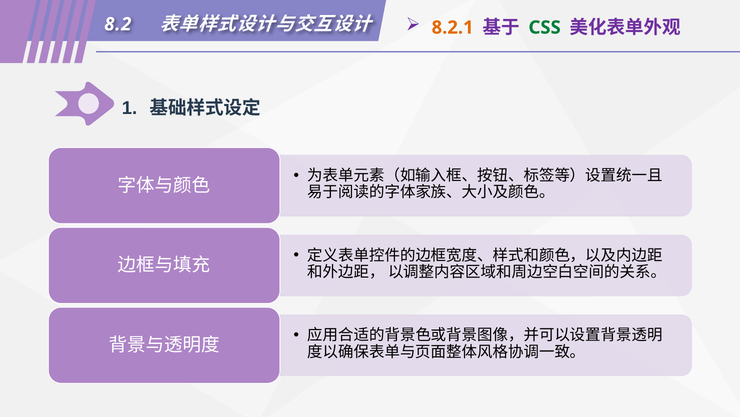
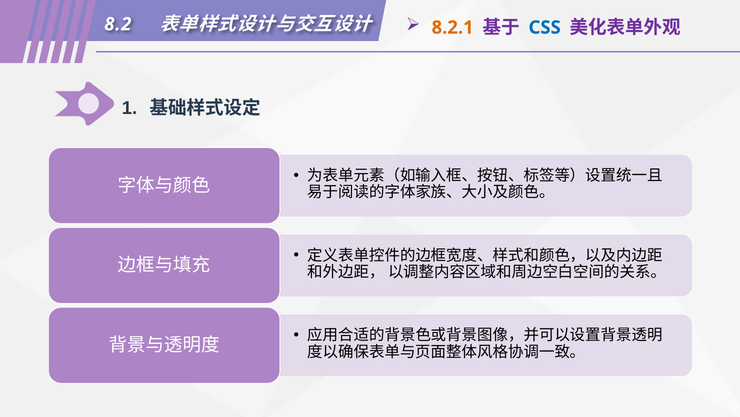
CSS colour: green -> blue (545, 27)
